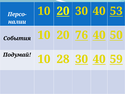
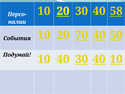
53: 53 -> 58 (116, 11)
76: 76 -> 70 (82, 35)
10 28: 28 -> 40 (63, 59)
40 59: 59 -> 10 (116, 59)
